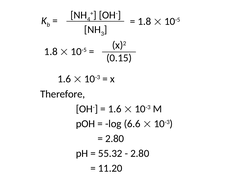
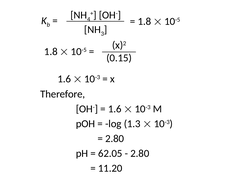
6.6: 6.6 -> 1.3 (132, 124)
55.32: 55.32 -> 62.05 (110, 154)
